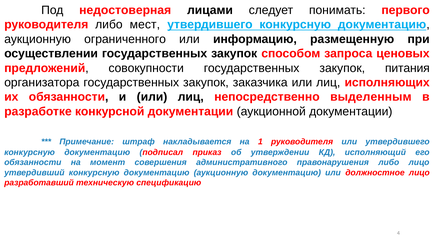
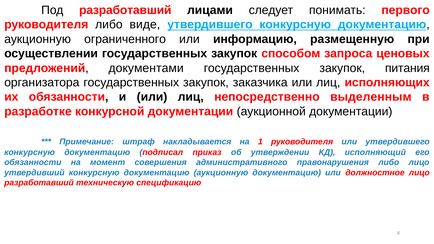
Под недостоверная: недостоверная -> разработавший (125, 10)
мест: мест -> виде (145, 25)
совокупности: совокупности -> документами (146, 68)
